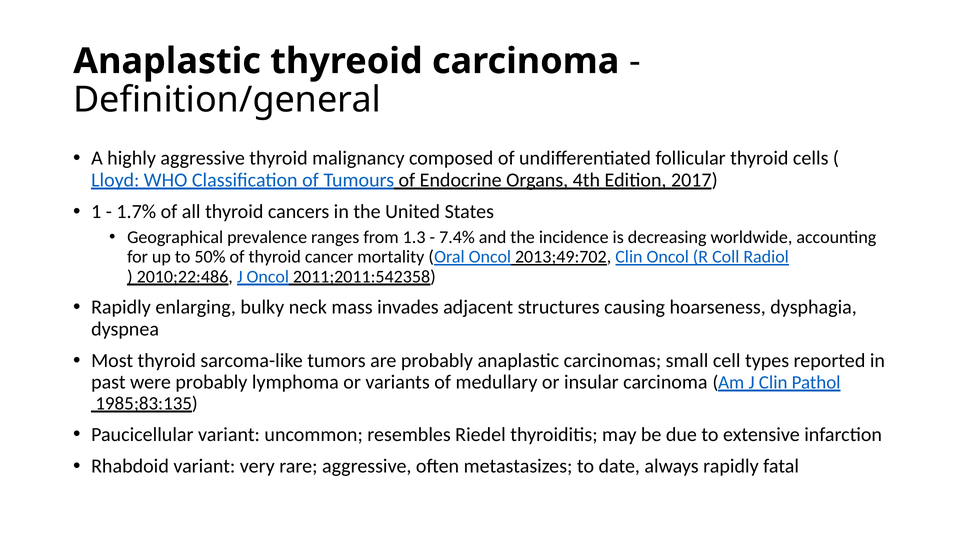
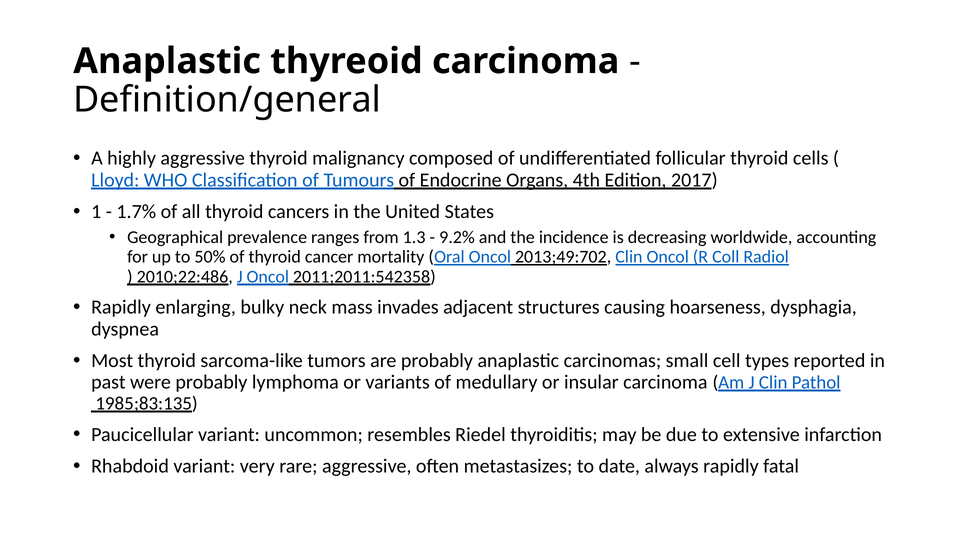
7.4%: 7.4% -> 9.2% (457, 237)
